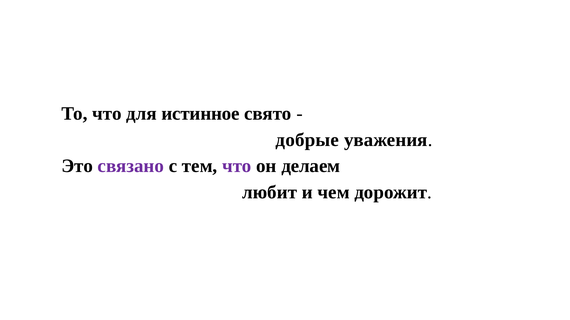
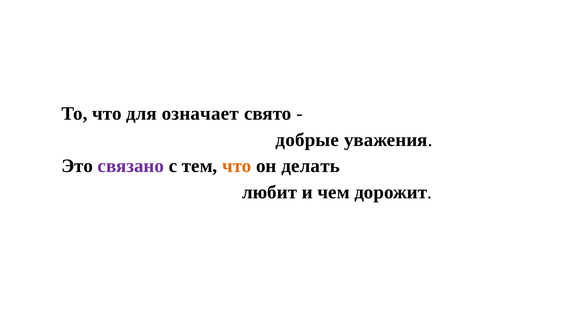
истинное: истинное -> означает (200, 114)
что colour: purple -> orange (237, 166)
делаем: делаем -> делать (311, 166)
